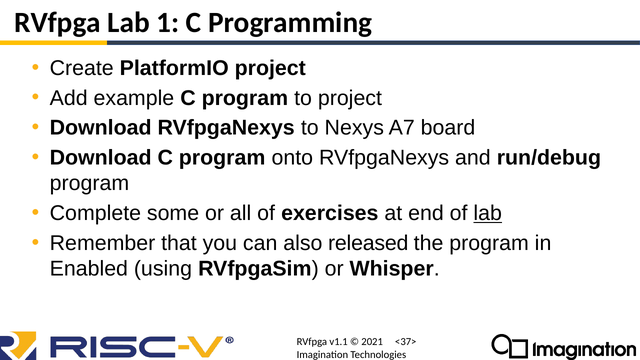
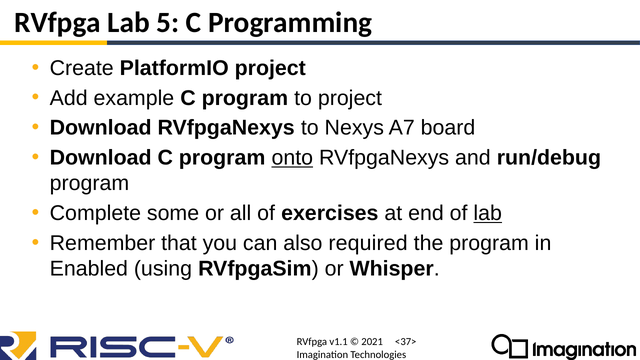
1: 1 -> 5 (168, 23)
onto underline: none -> present (292, 158)
released: released -> required (368, 243)
